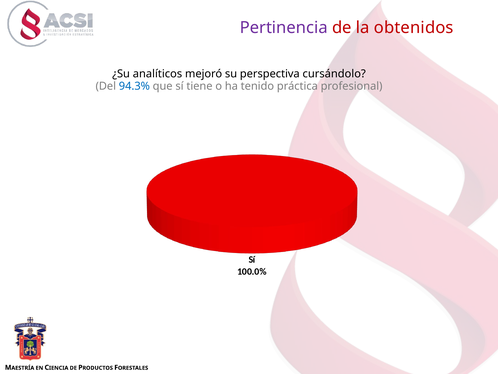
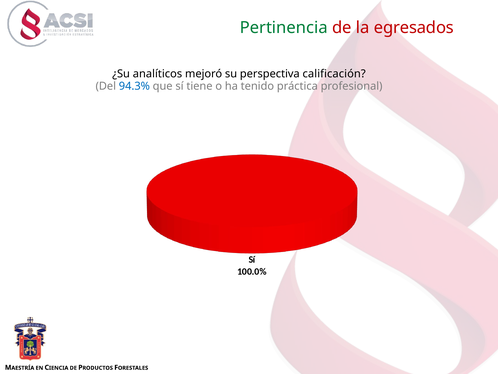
Pertinencia colour: purple -> green (284, 28)
obtenidos: obtenidos -> egresados (414, 28)
cursándolo: cursándolo -> calificación (334, 74)
